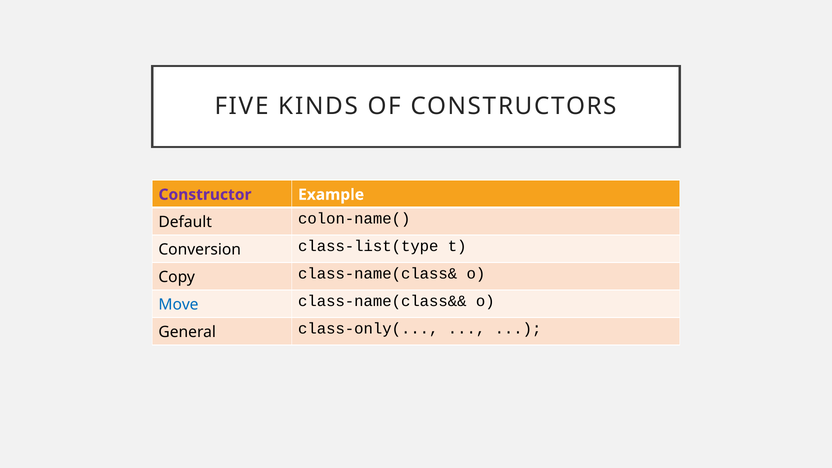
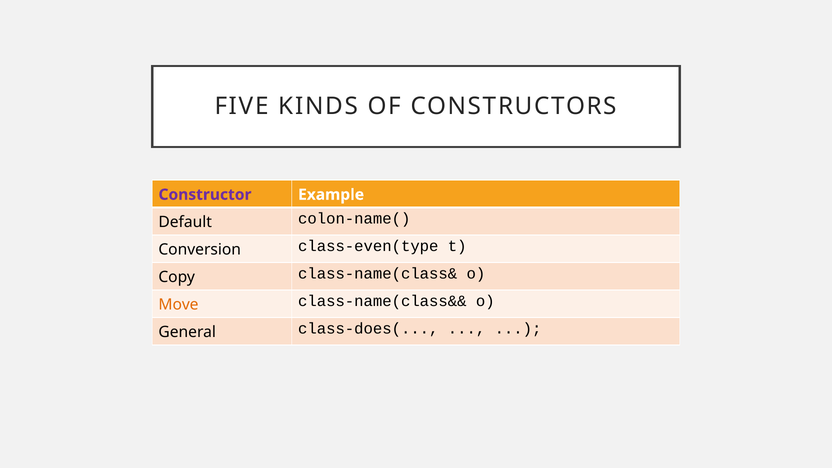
class-list(type: class-list(type -> class-even(type (368, 246)
Move colour: blue -> orange (178, 305)
class-only(: class-only( -> class-does( (368, 328)
